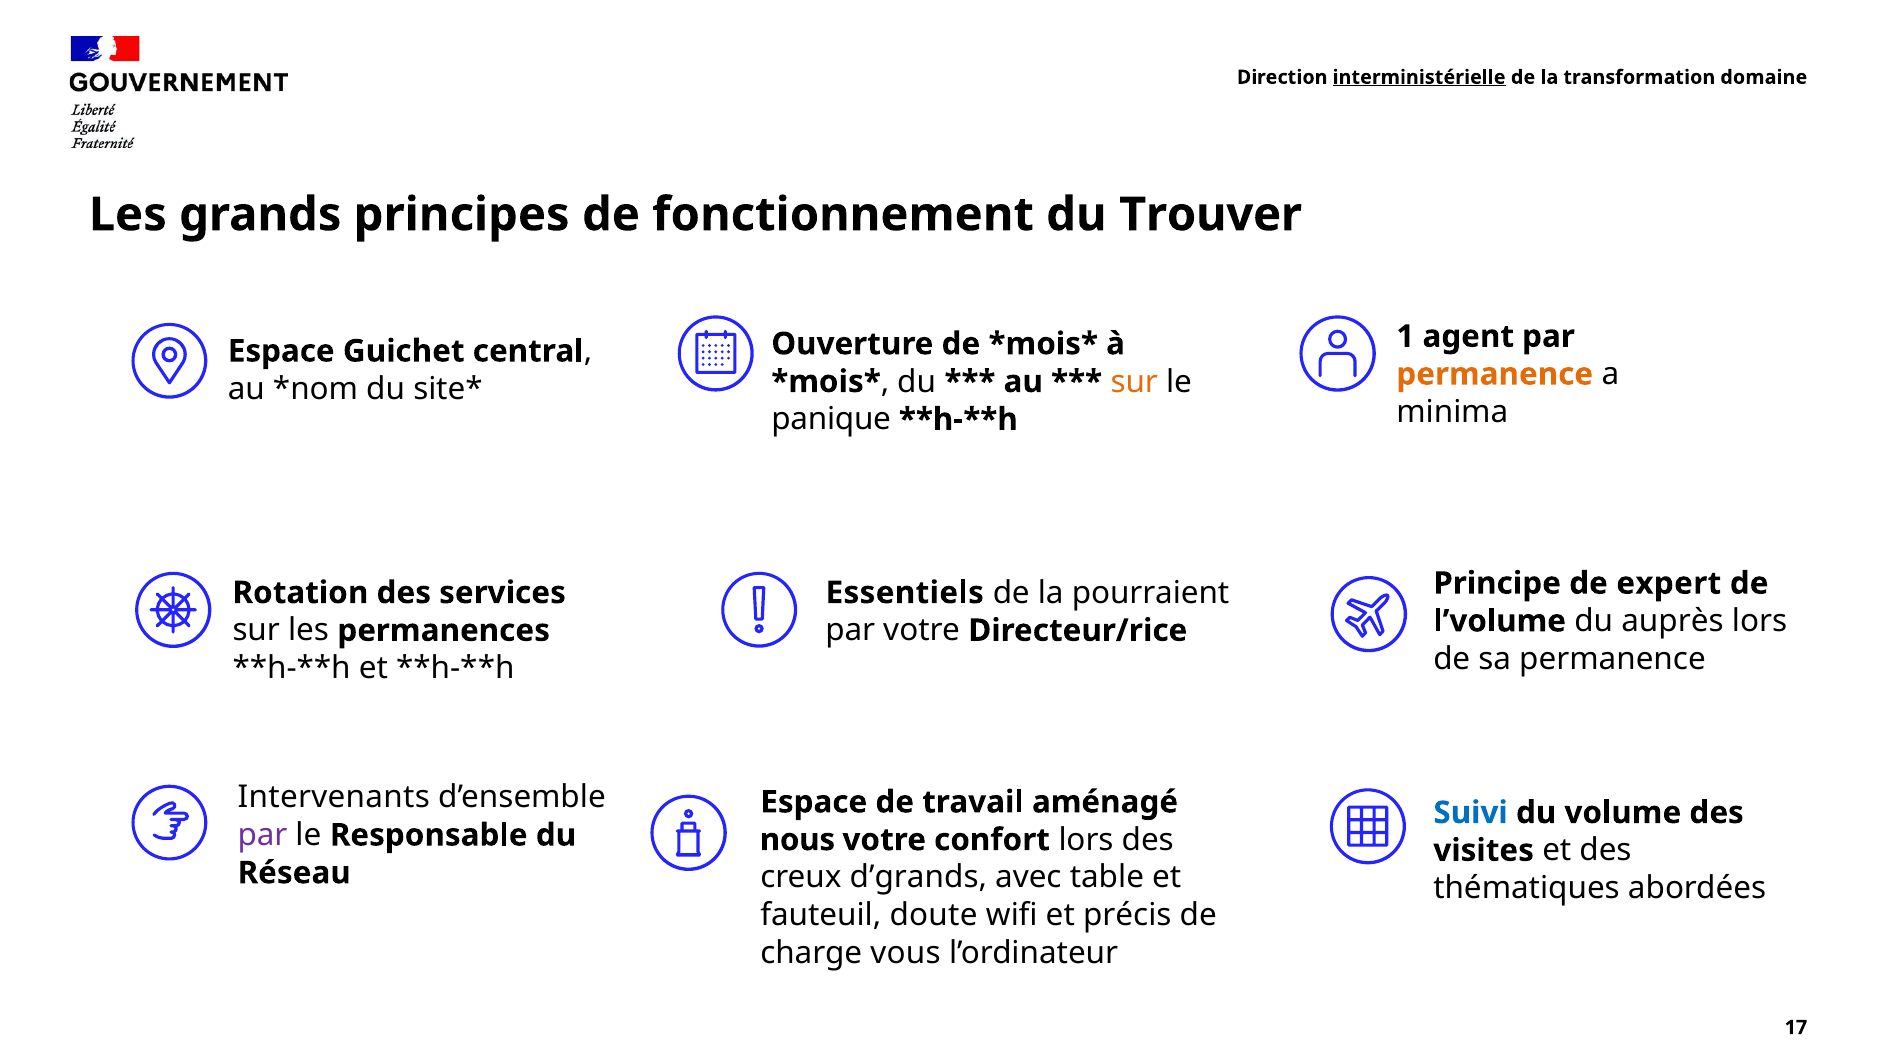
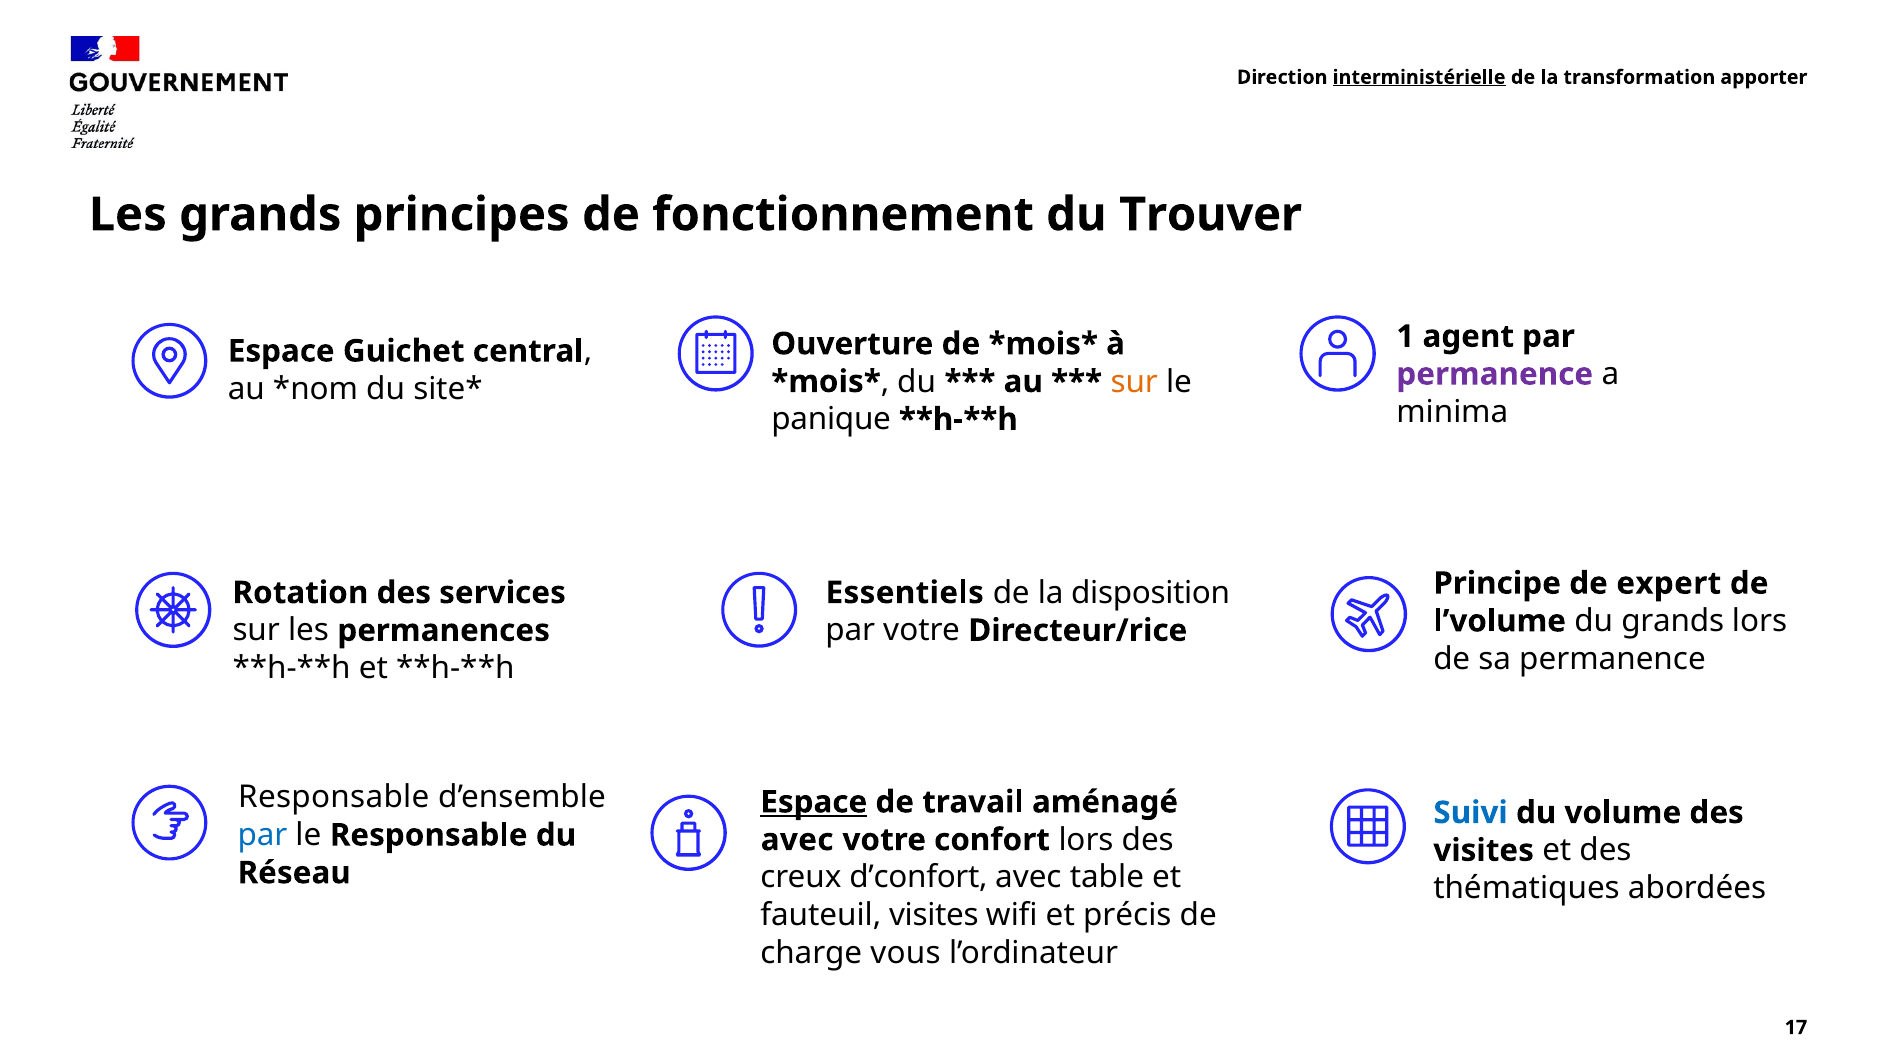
domaine: domaine -> apporter (1764, 77)
permanence colour: orange -> purple (1495, 374)
pourraient: pourraient -> disposition (1151, 593)
du auprès: auprès -> grands (1673, 621)
Intervenants: Intervenants -> Responsable (334, 798)
Espace underline: none -> present (814, 803)
par colour: purple -> blue (263, 836)
nous: nous -> avec (797, 840)
d’grands: d’grands -> d’confort (919, 878)
fauteuil doute: doute -> visites (934, 916)
